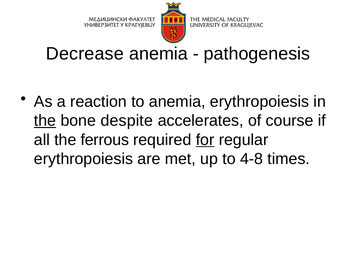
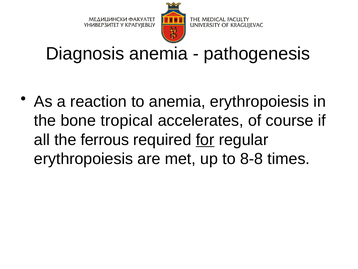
Decrease: Decrease -> Diagnosis (85, 54)
the underline: present -> none (45, 120)
despite: despite -> tropical (127, 120)
4-8: 4-8 -> 8-8 (252, 159)
